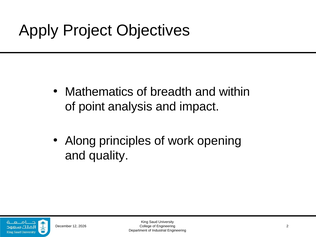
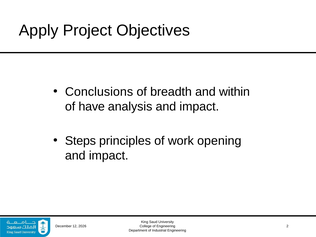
Mathematics: Mathematics -> Conclusions (99, 92)
point: point -> have (92, 106)
Along: Along -> Steps (80, 141)
quality: quality -> impact (109, 156)
